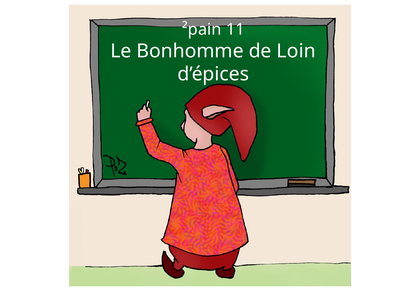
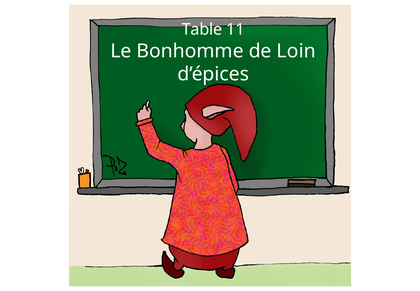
²pain: ²pain -> Table (202, 29)
